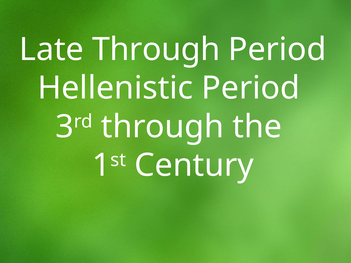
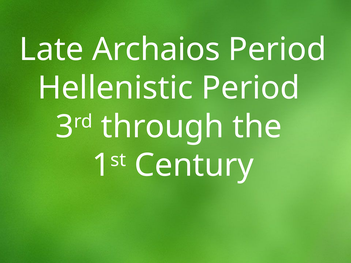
Late Through: Through -> Archaios (156, 50)
